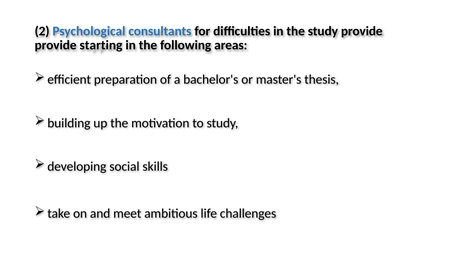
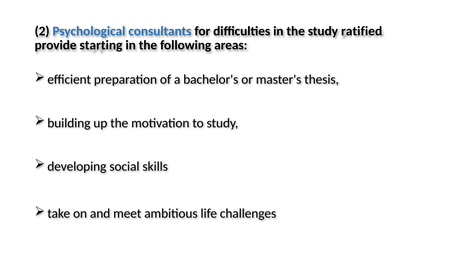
study provide: provide -> ratified (362, 31)
